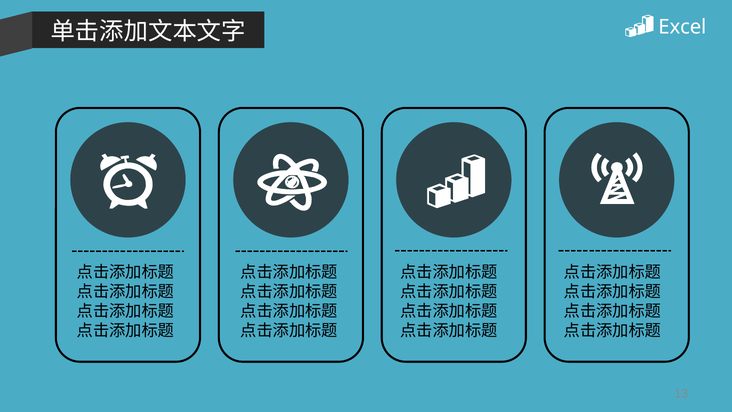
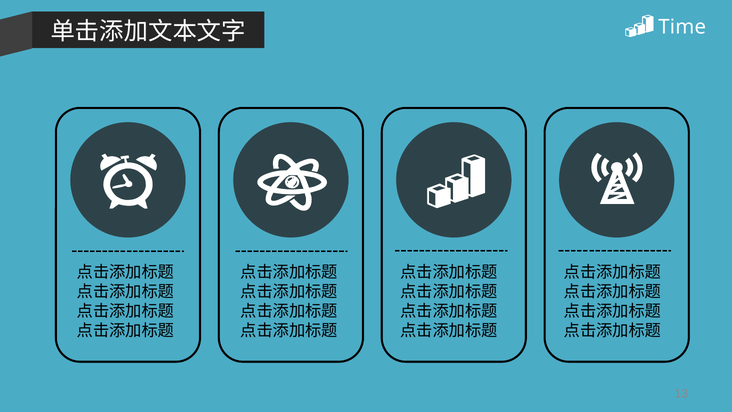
Excel: Excel -> Time (682, 27)
